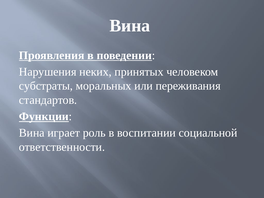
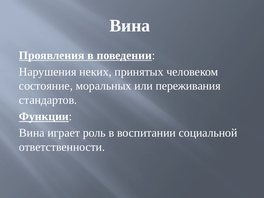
субстраты: субстраты -> состояние (46, 86)
